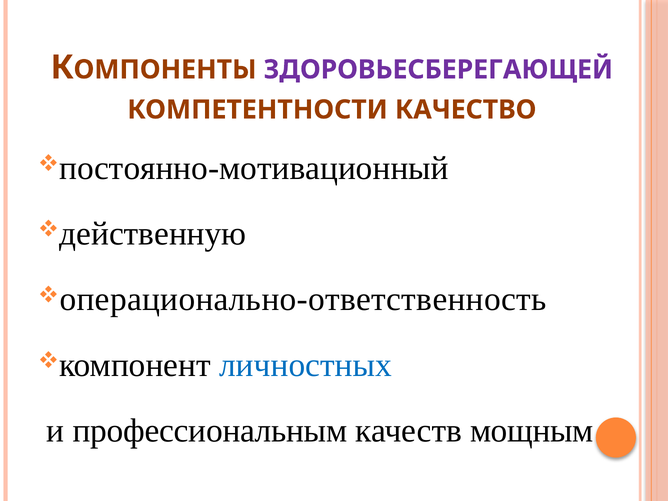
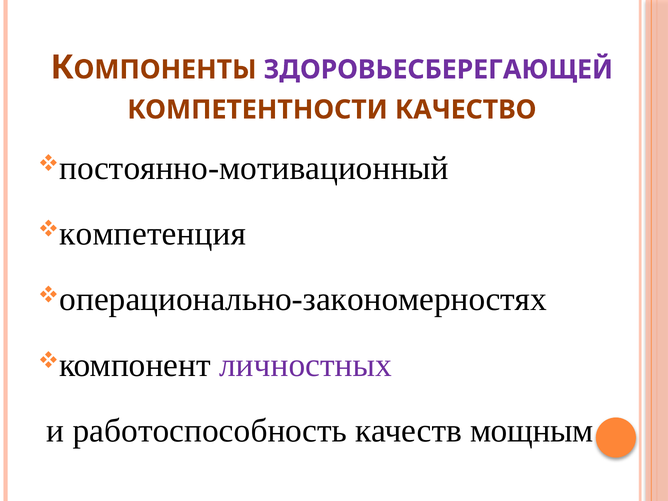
действенную: действенную -> компетенция (153, 234)
операционально-ответственность: операционально-ответственность -> операционально-закономерностях (303, 299)
личностных colour: blue -> purple (306, 365)
профессиональным: профессиональным -> работоспособность (210, 431)
